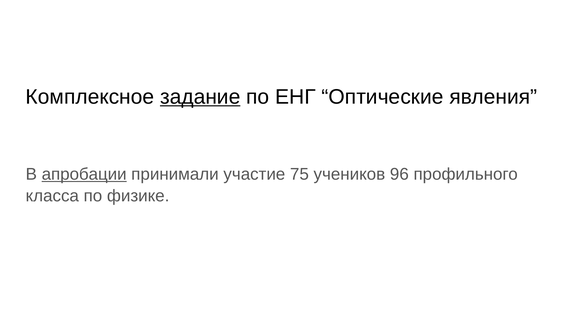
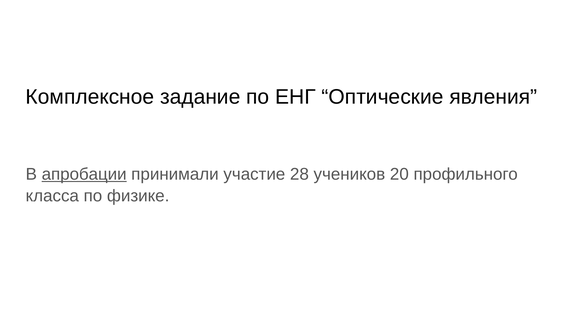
задание underline: present -> none (200, 97)
75: 75 -> 28 (299, 174)
96: 96 -> 20 (399, 174)
